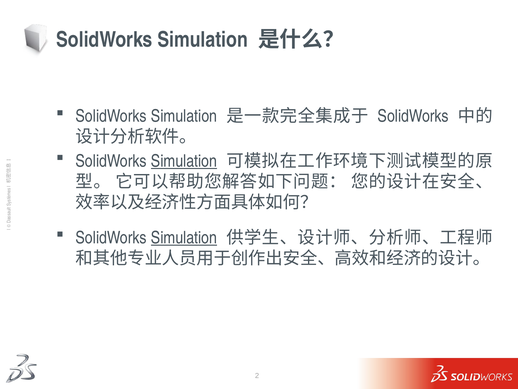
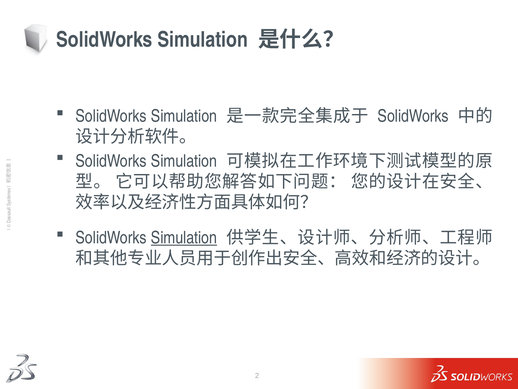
Simulation underline: present -> none (184, 161)
